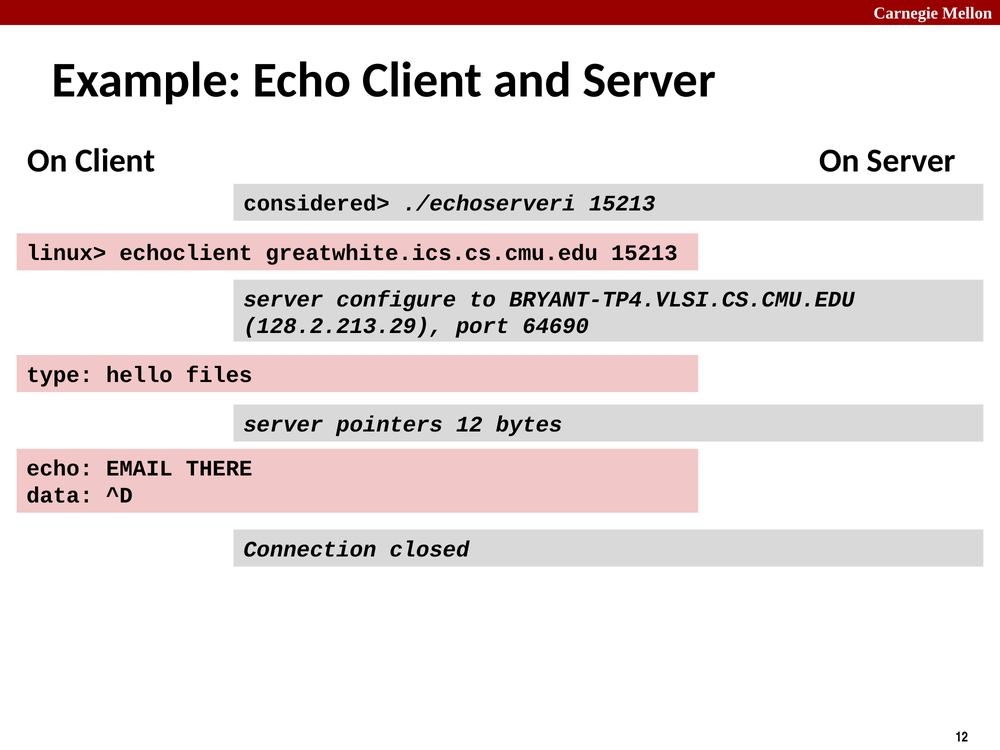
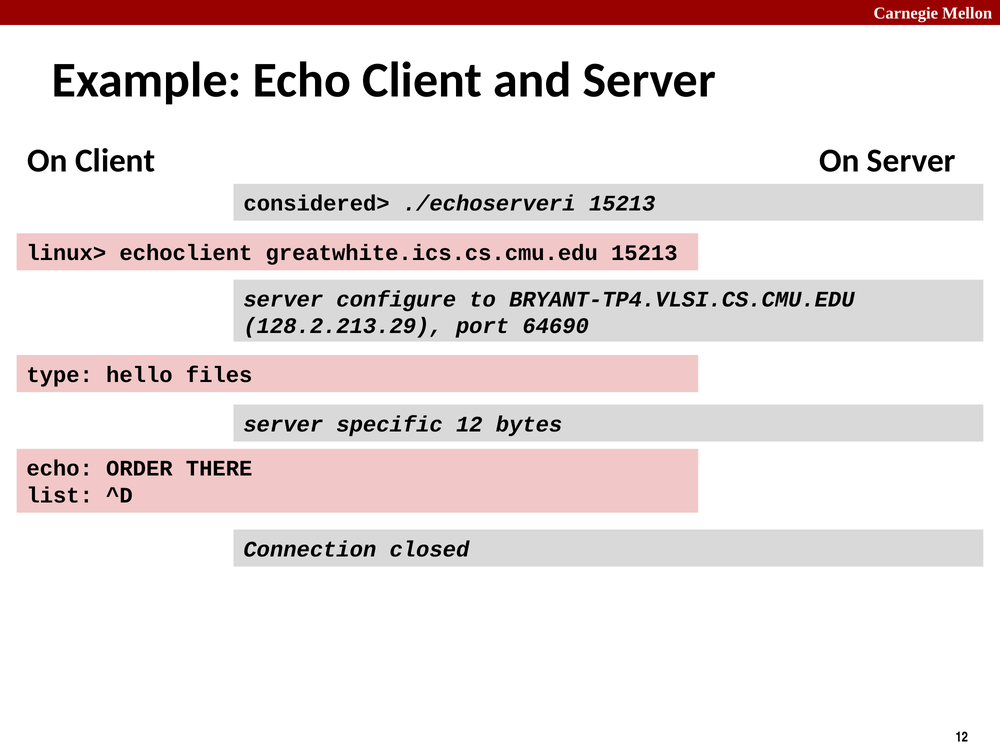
pointers: pointers -> specific (390, 424)
EMAIL: EMAIL -> ORDER (139, 469)
data: data -> list (60, 495)
